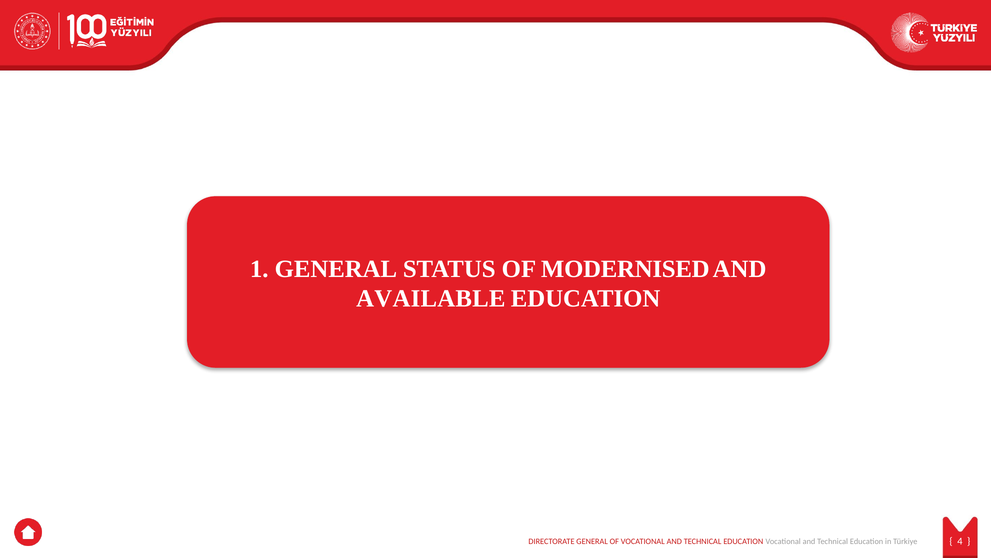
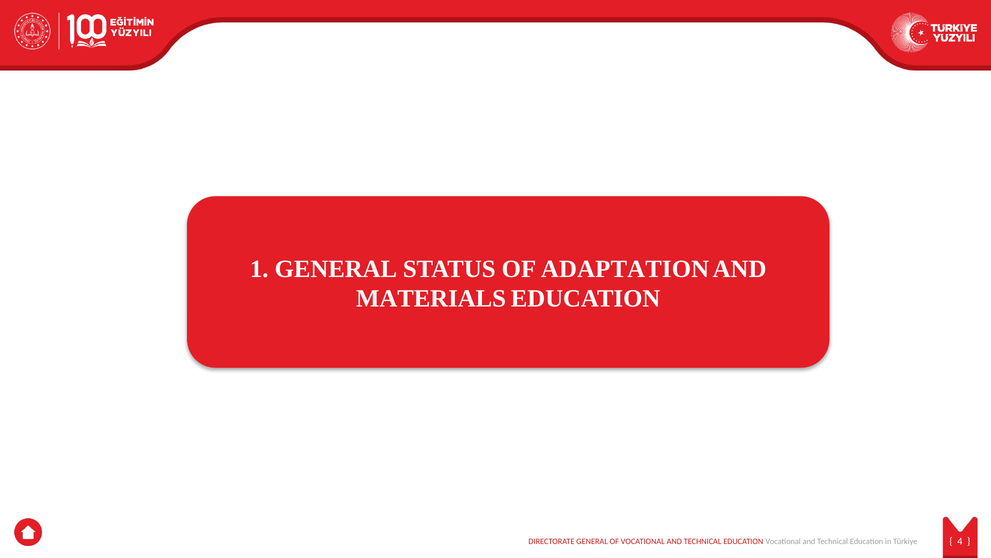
MODERNISED: MODERNISED -> ADAPTATION (625, 269)
AVAILABLE: AVAILABLE -> MATERIALS (431, 298)
